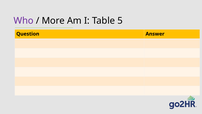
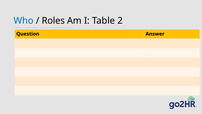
Who colour: purple -> blue (24, 21)
More: More -> Roles (53, 21)
5: 5 -> 2 (120, 21)
